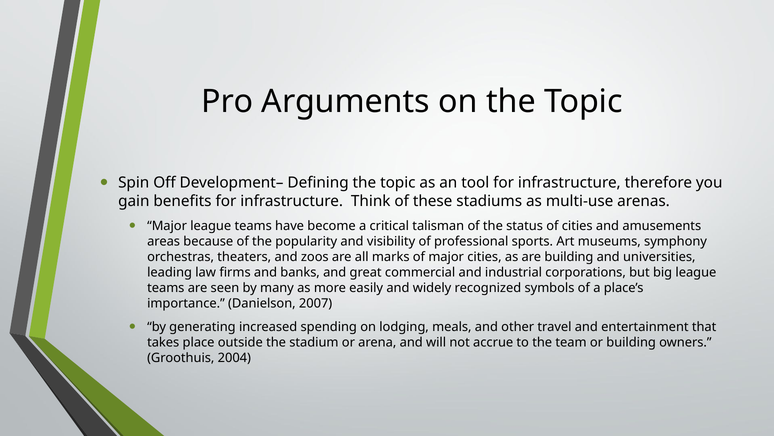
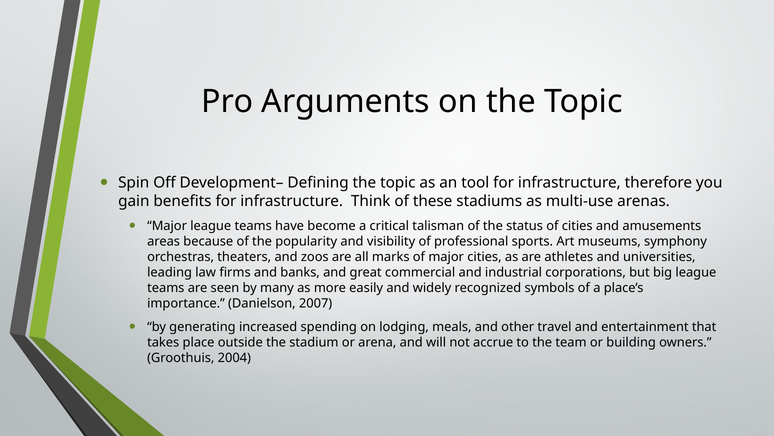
are building: building -> athletes (569, 257)
